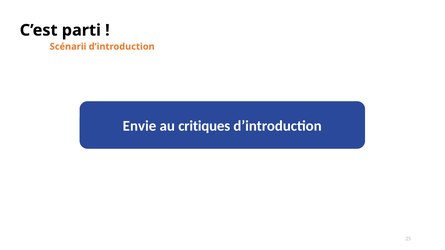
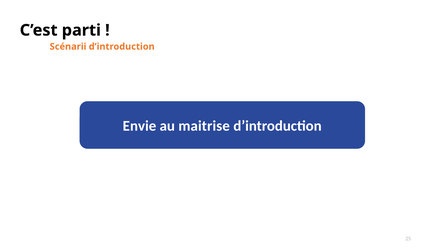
critiques: critiques -> maitrise (204, 126)
